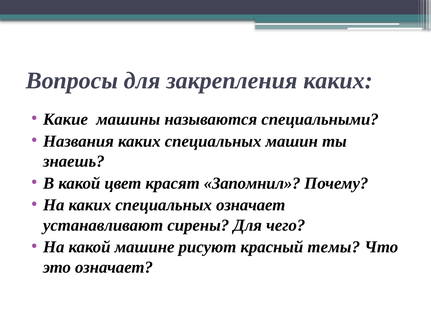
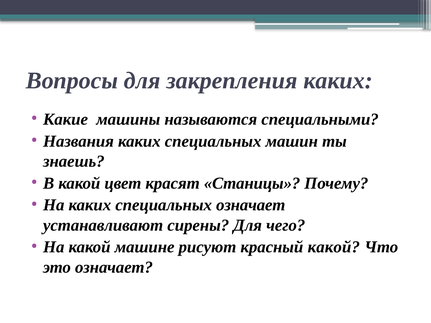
Запомнил: Запомнил -> Станицы (252, 183)
красный темы: темы -> какой (334, 247)
